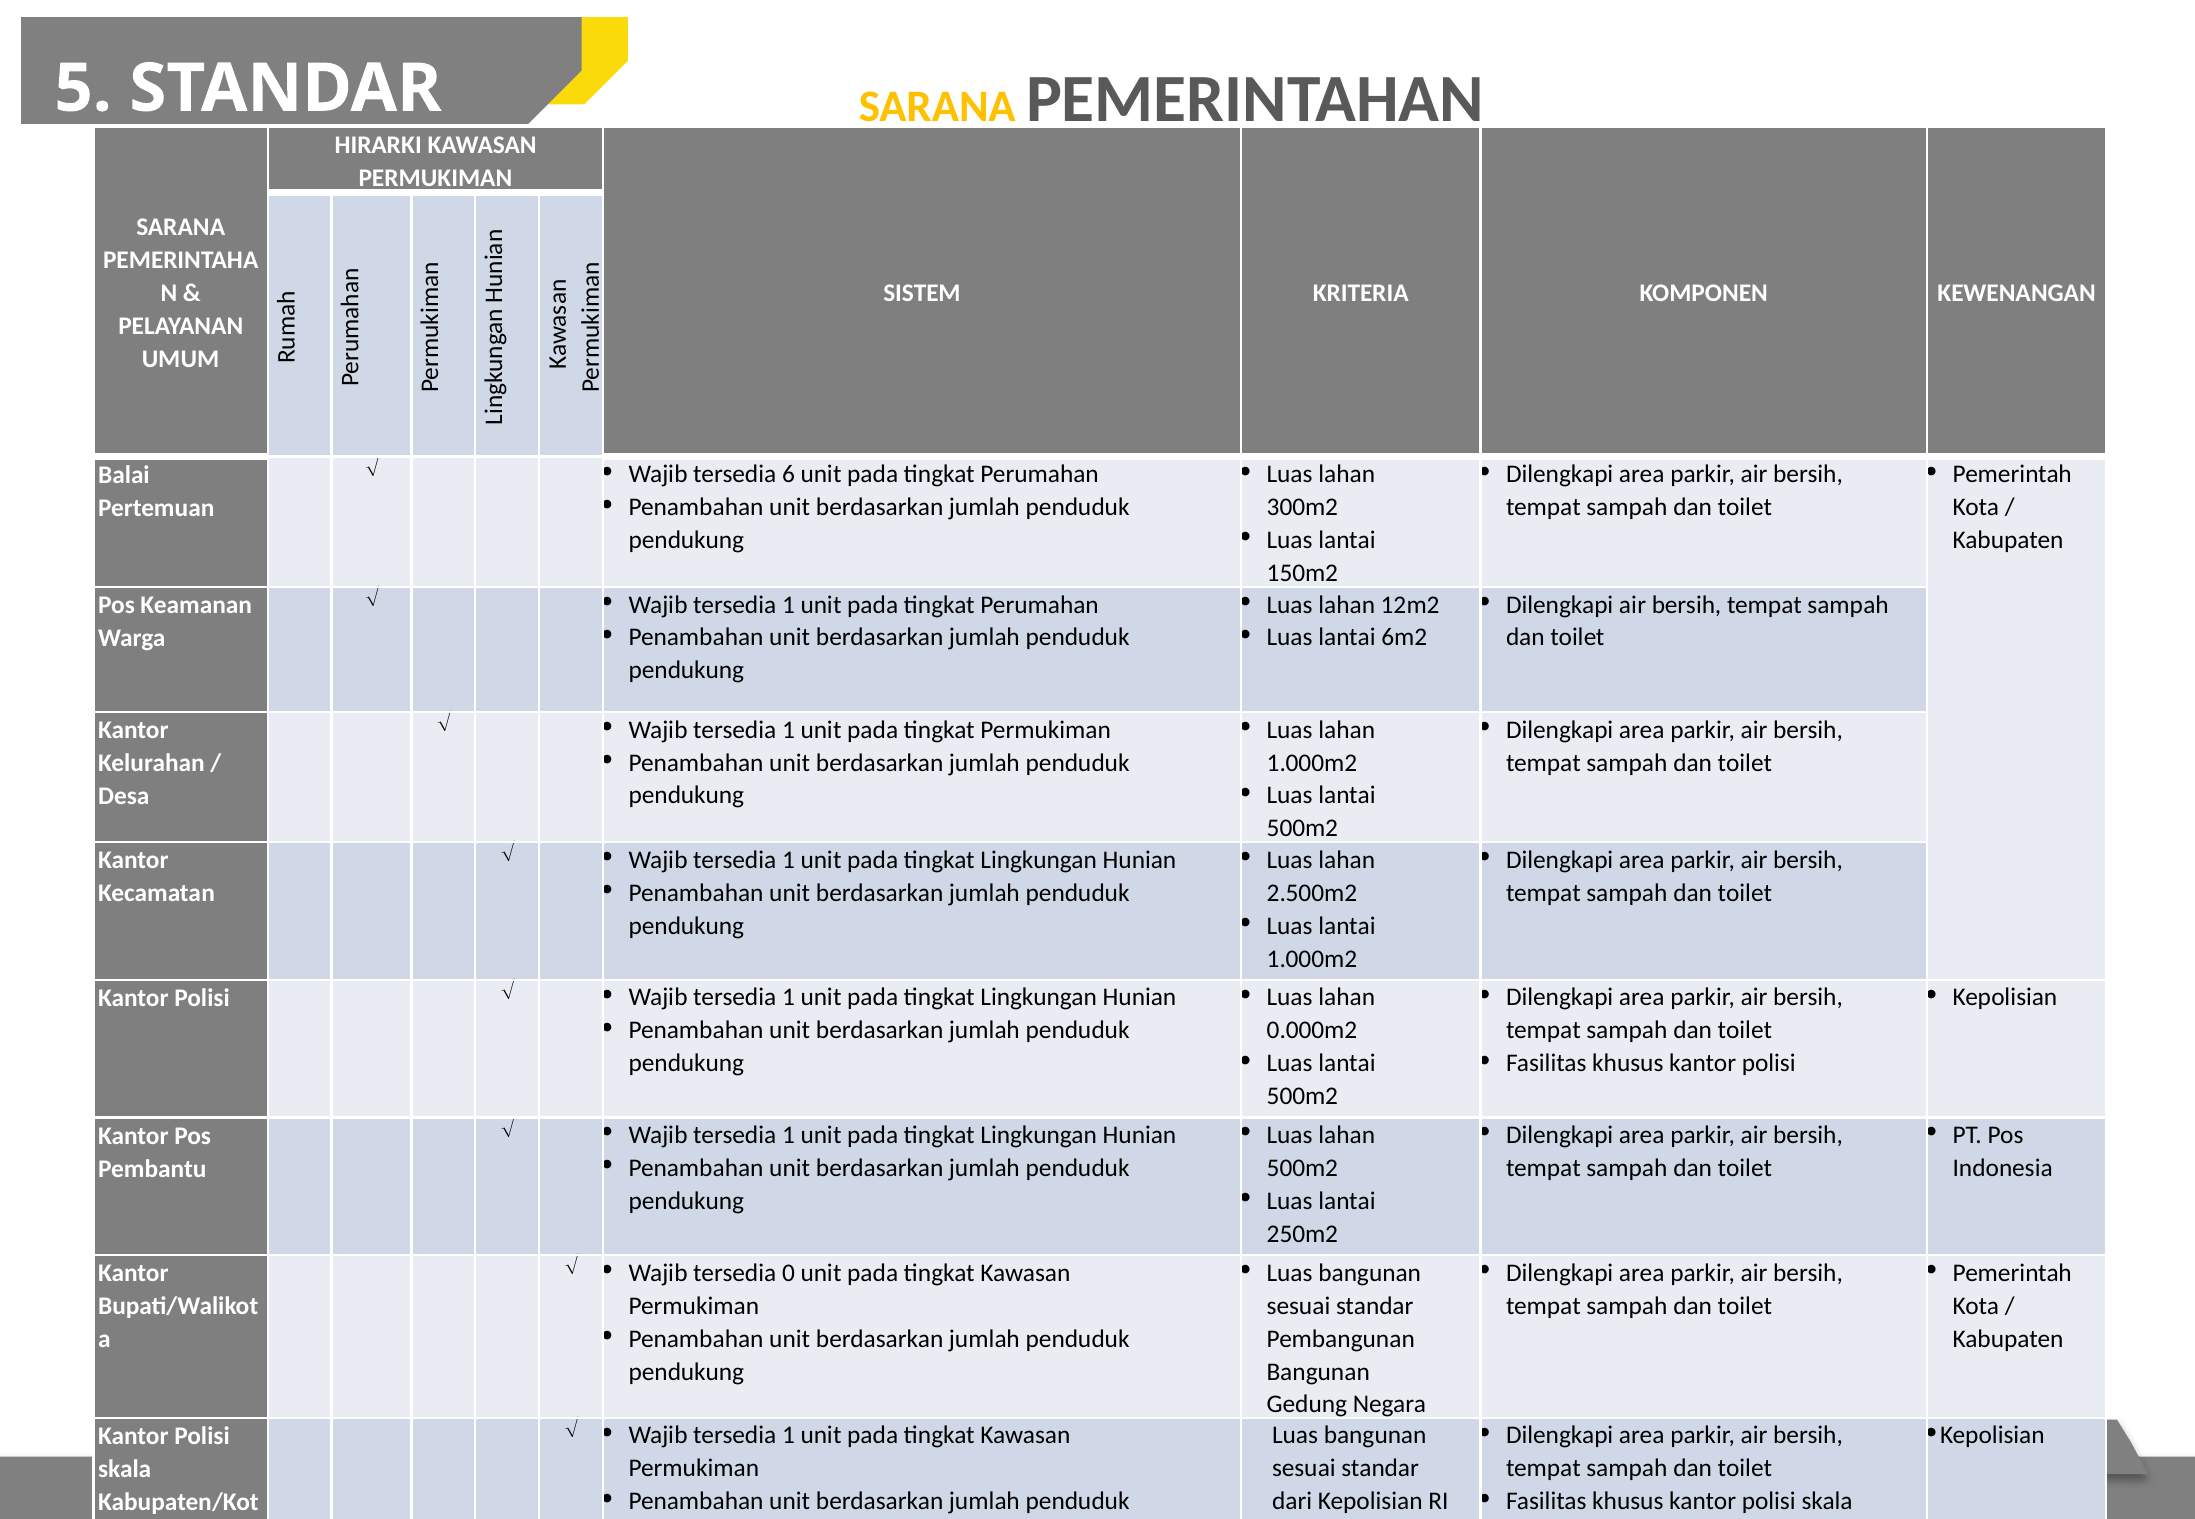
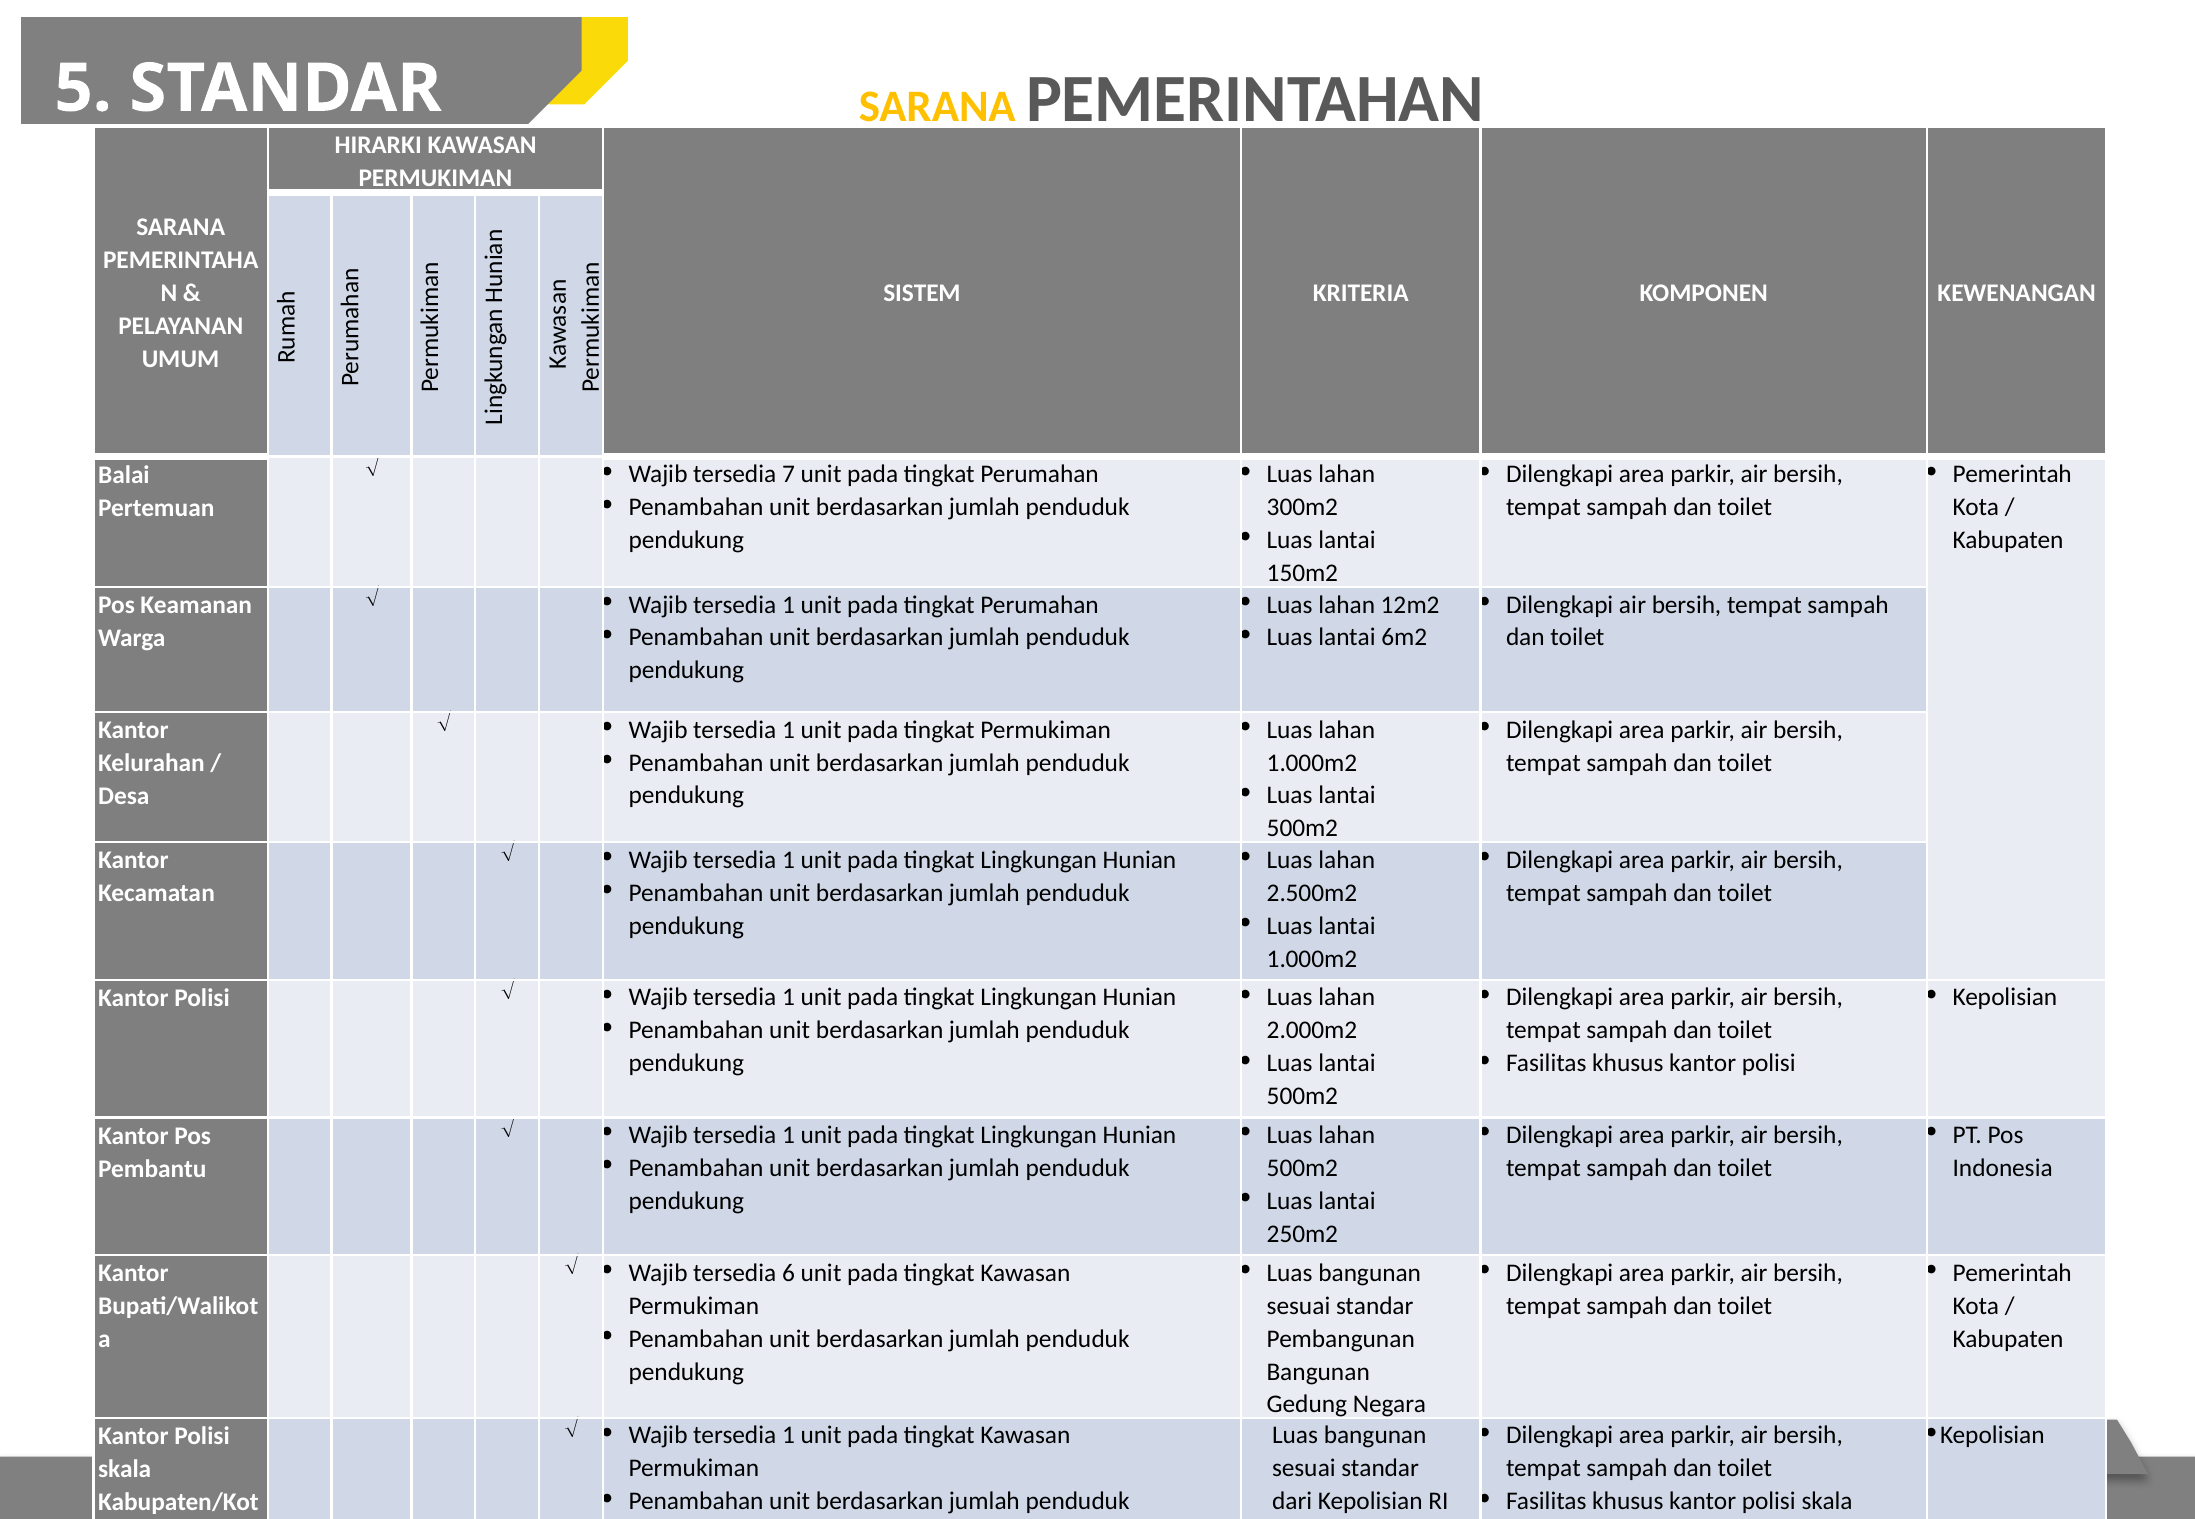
6: 6 -> 7 (788, 475)
0.000m2: 0.000m2 -> 2.000m2 (1312, 1031)
0: 0 -> 6 (788, 1273)
